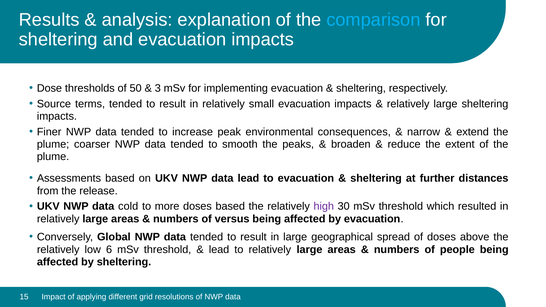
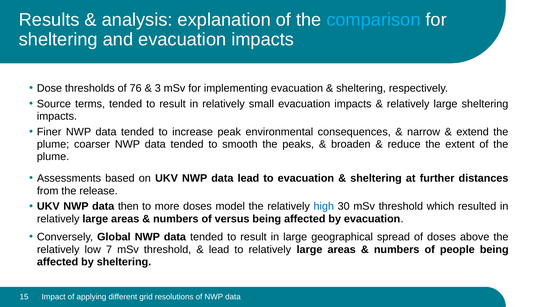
50: 50 -> 76 (136, 88)
cold: cold -> then (128, 207)
doses based: based -> model (230, 207)
high colour: purple -> blue (324, 207)
6: 6 -> 7 (109, 250)
